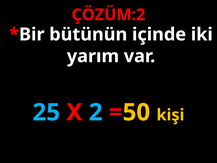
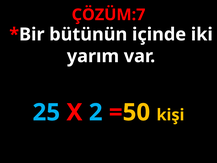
ÇÖZÜM:2: ÇÖZÜM:2 -> ÇÖZÜM:7 (109, 15)
